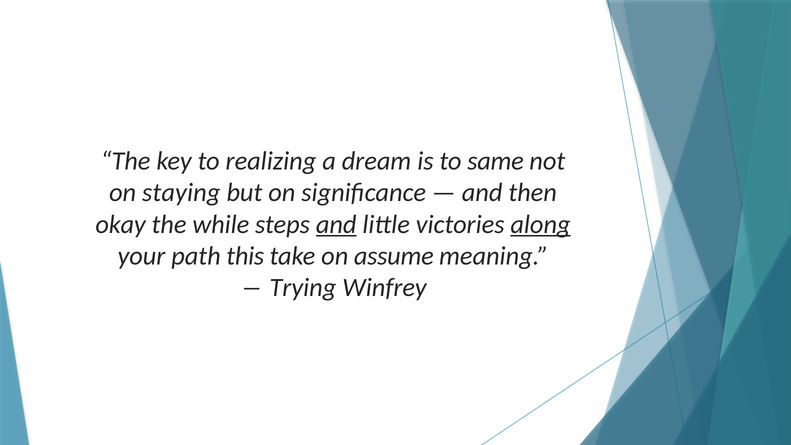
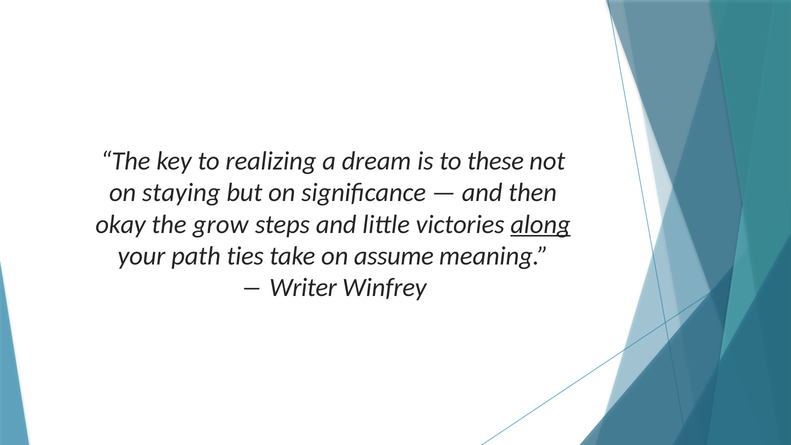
same: same -> these (496, 161)
while: while -> grow (221, 224)
and underline: present -> none (336, 224)
this: this -> ties (245, 256)
Trying: Trying -> Writer (303, 288)
